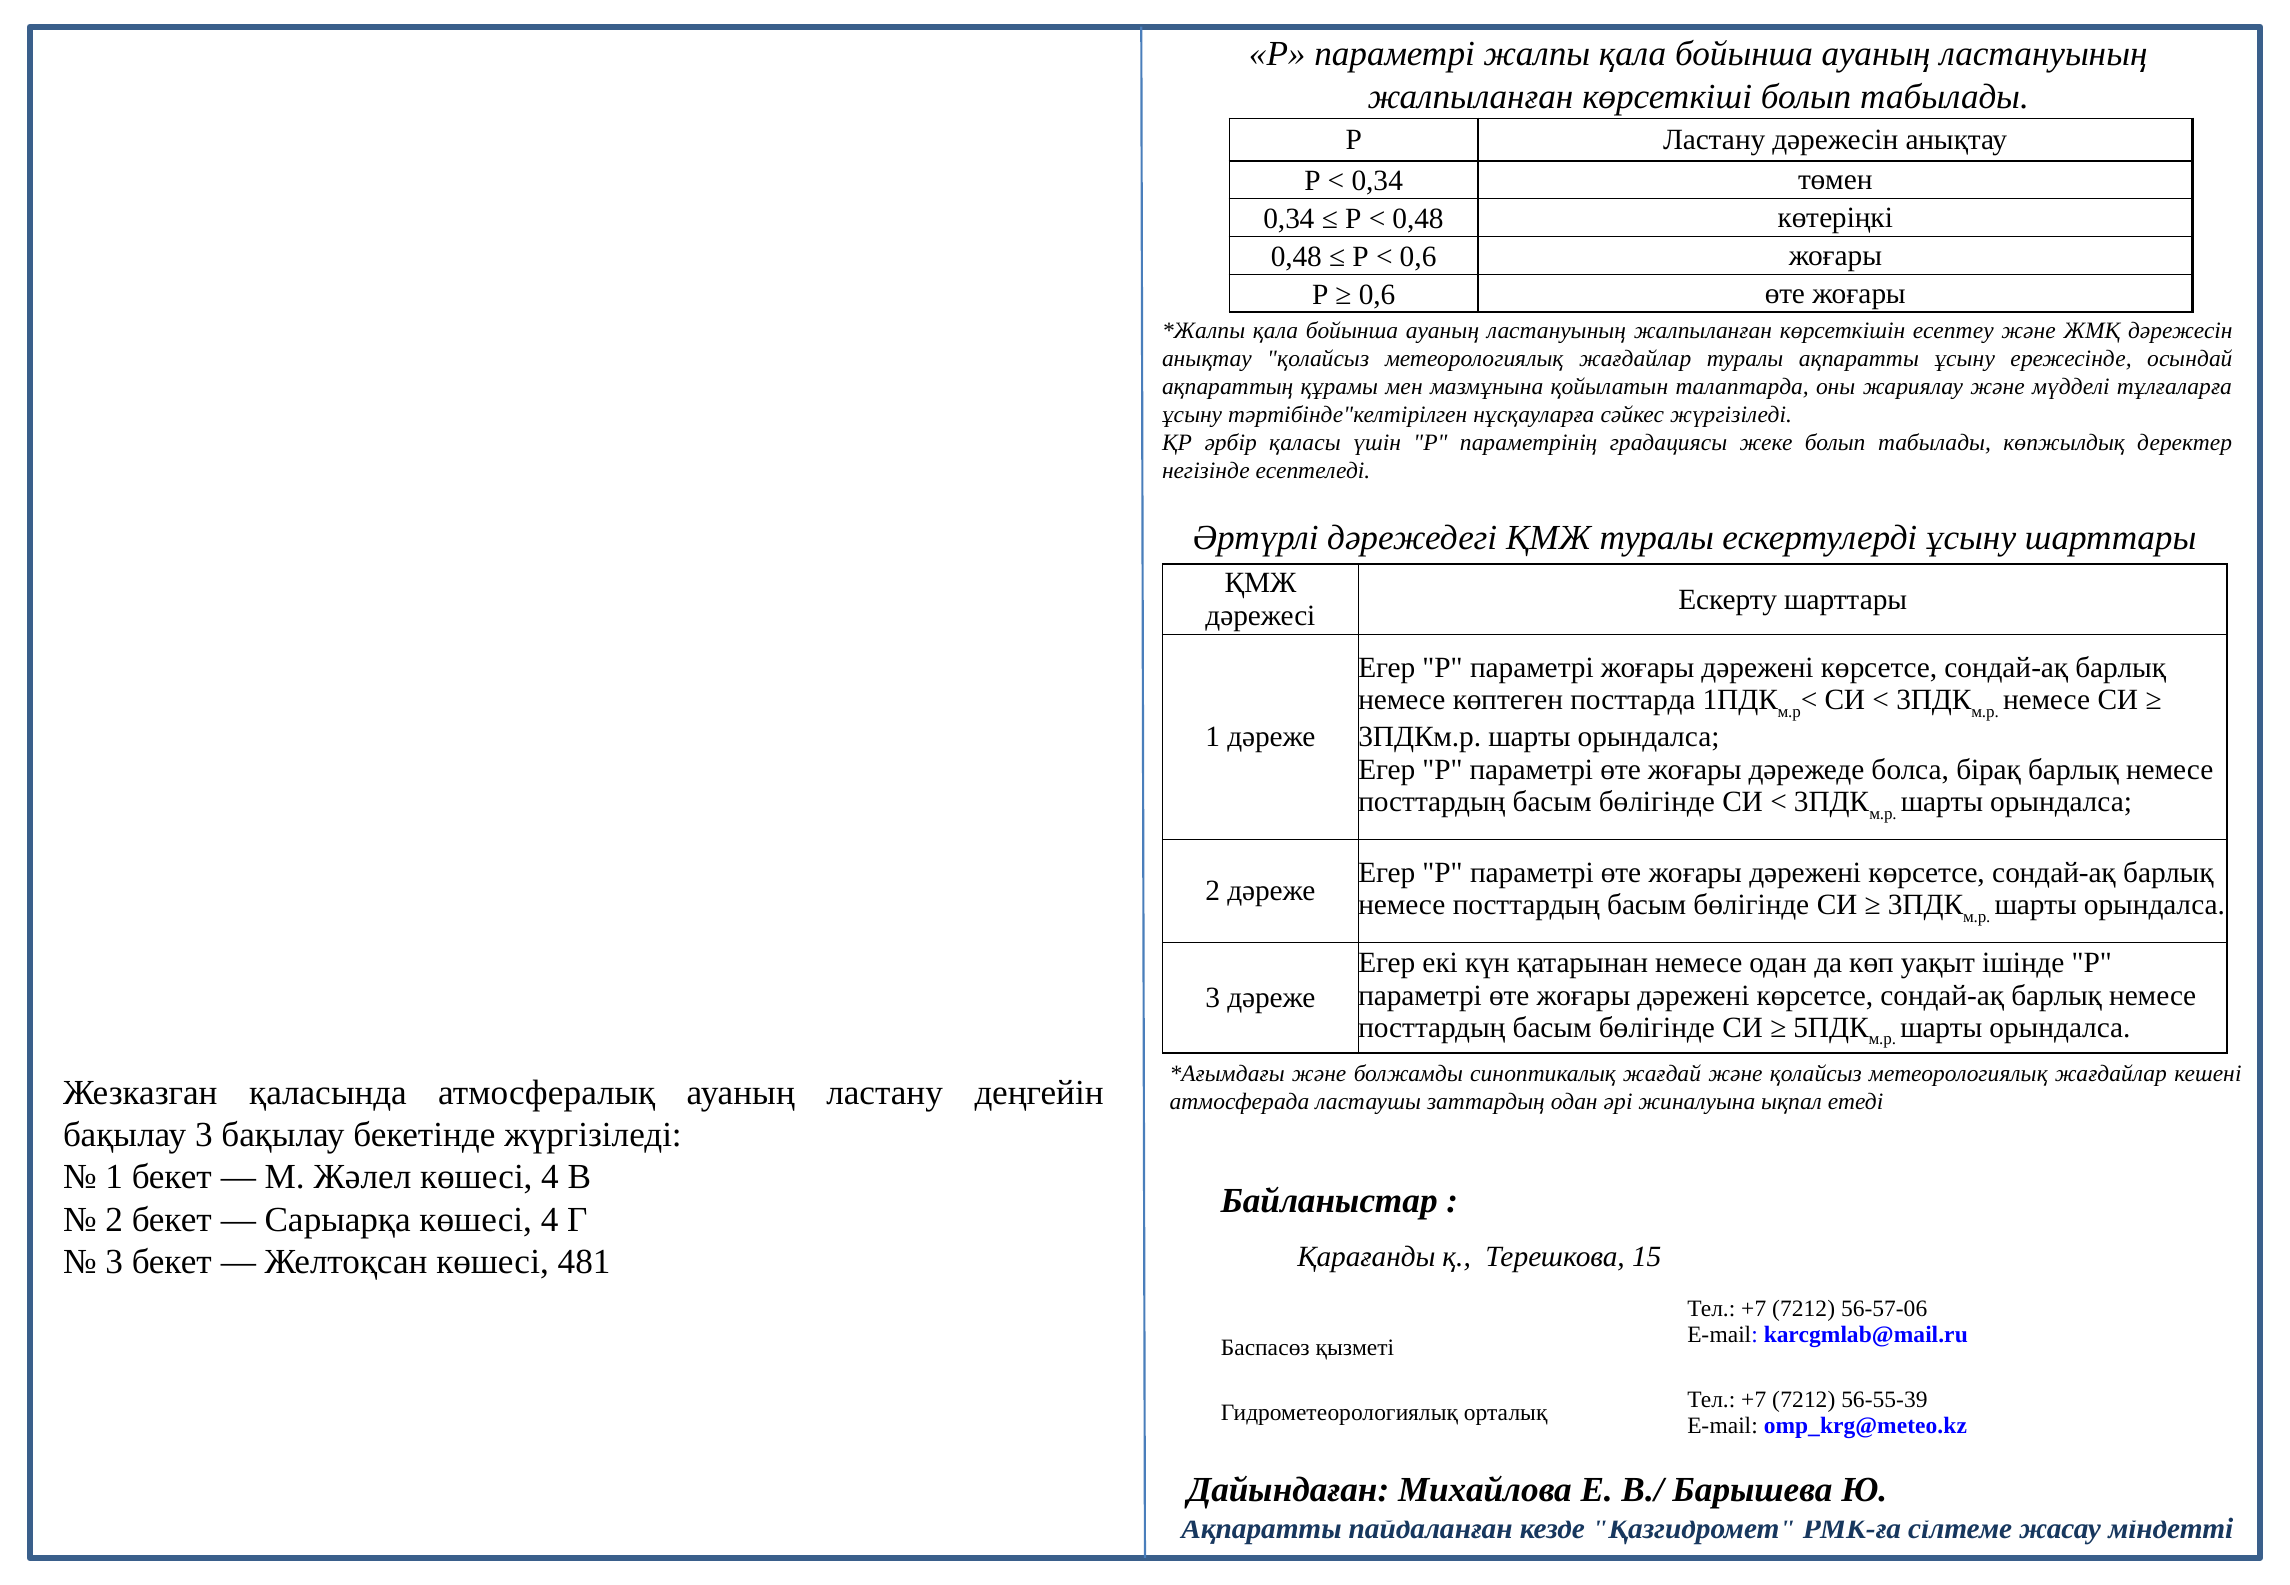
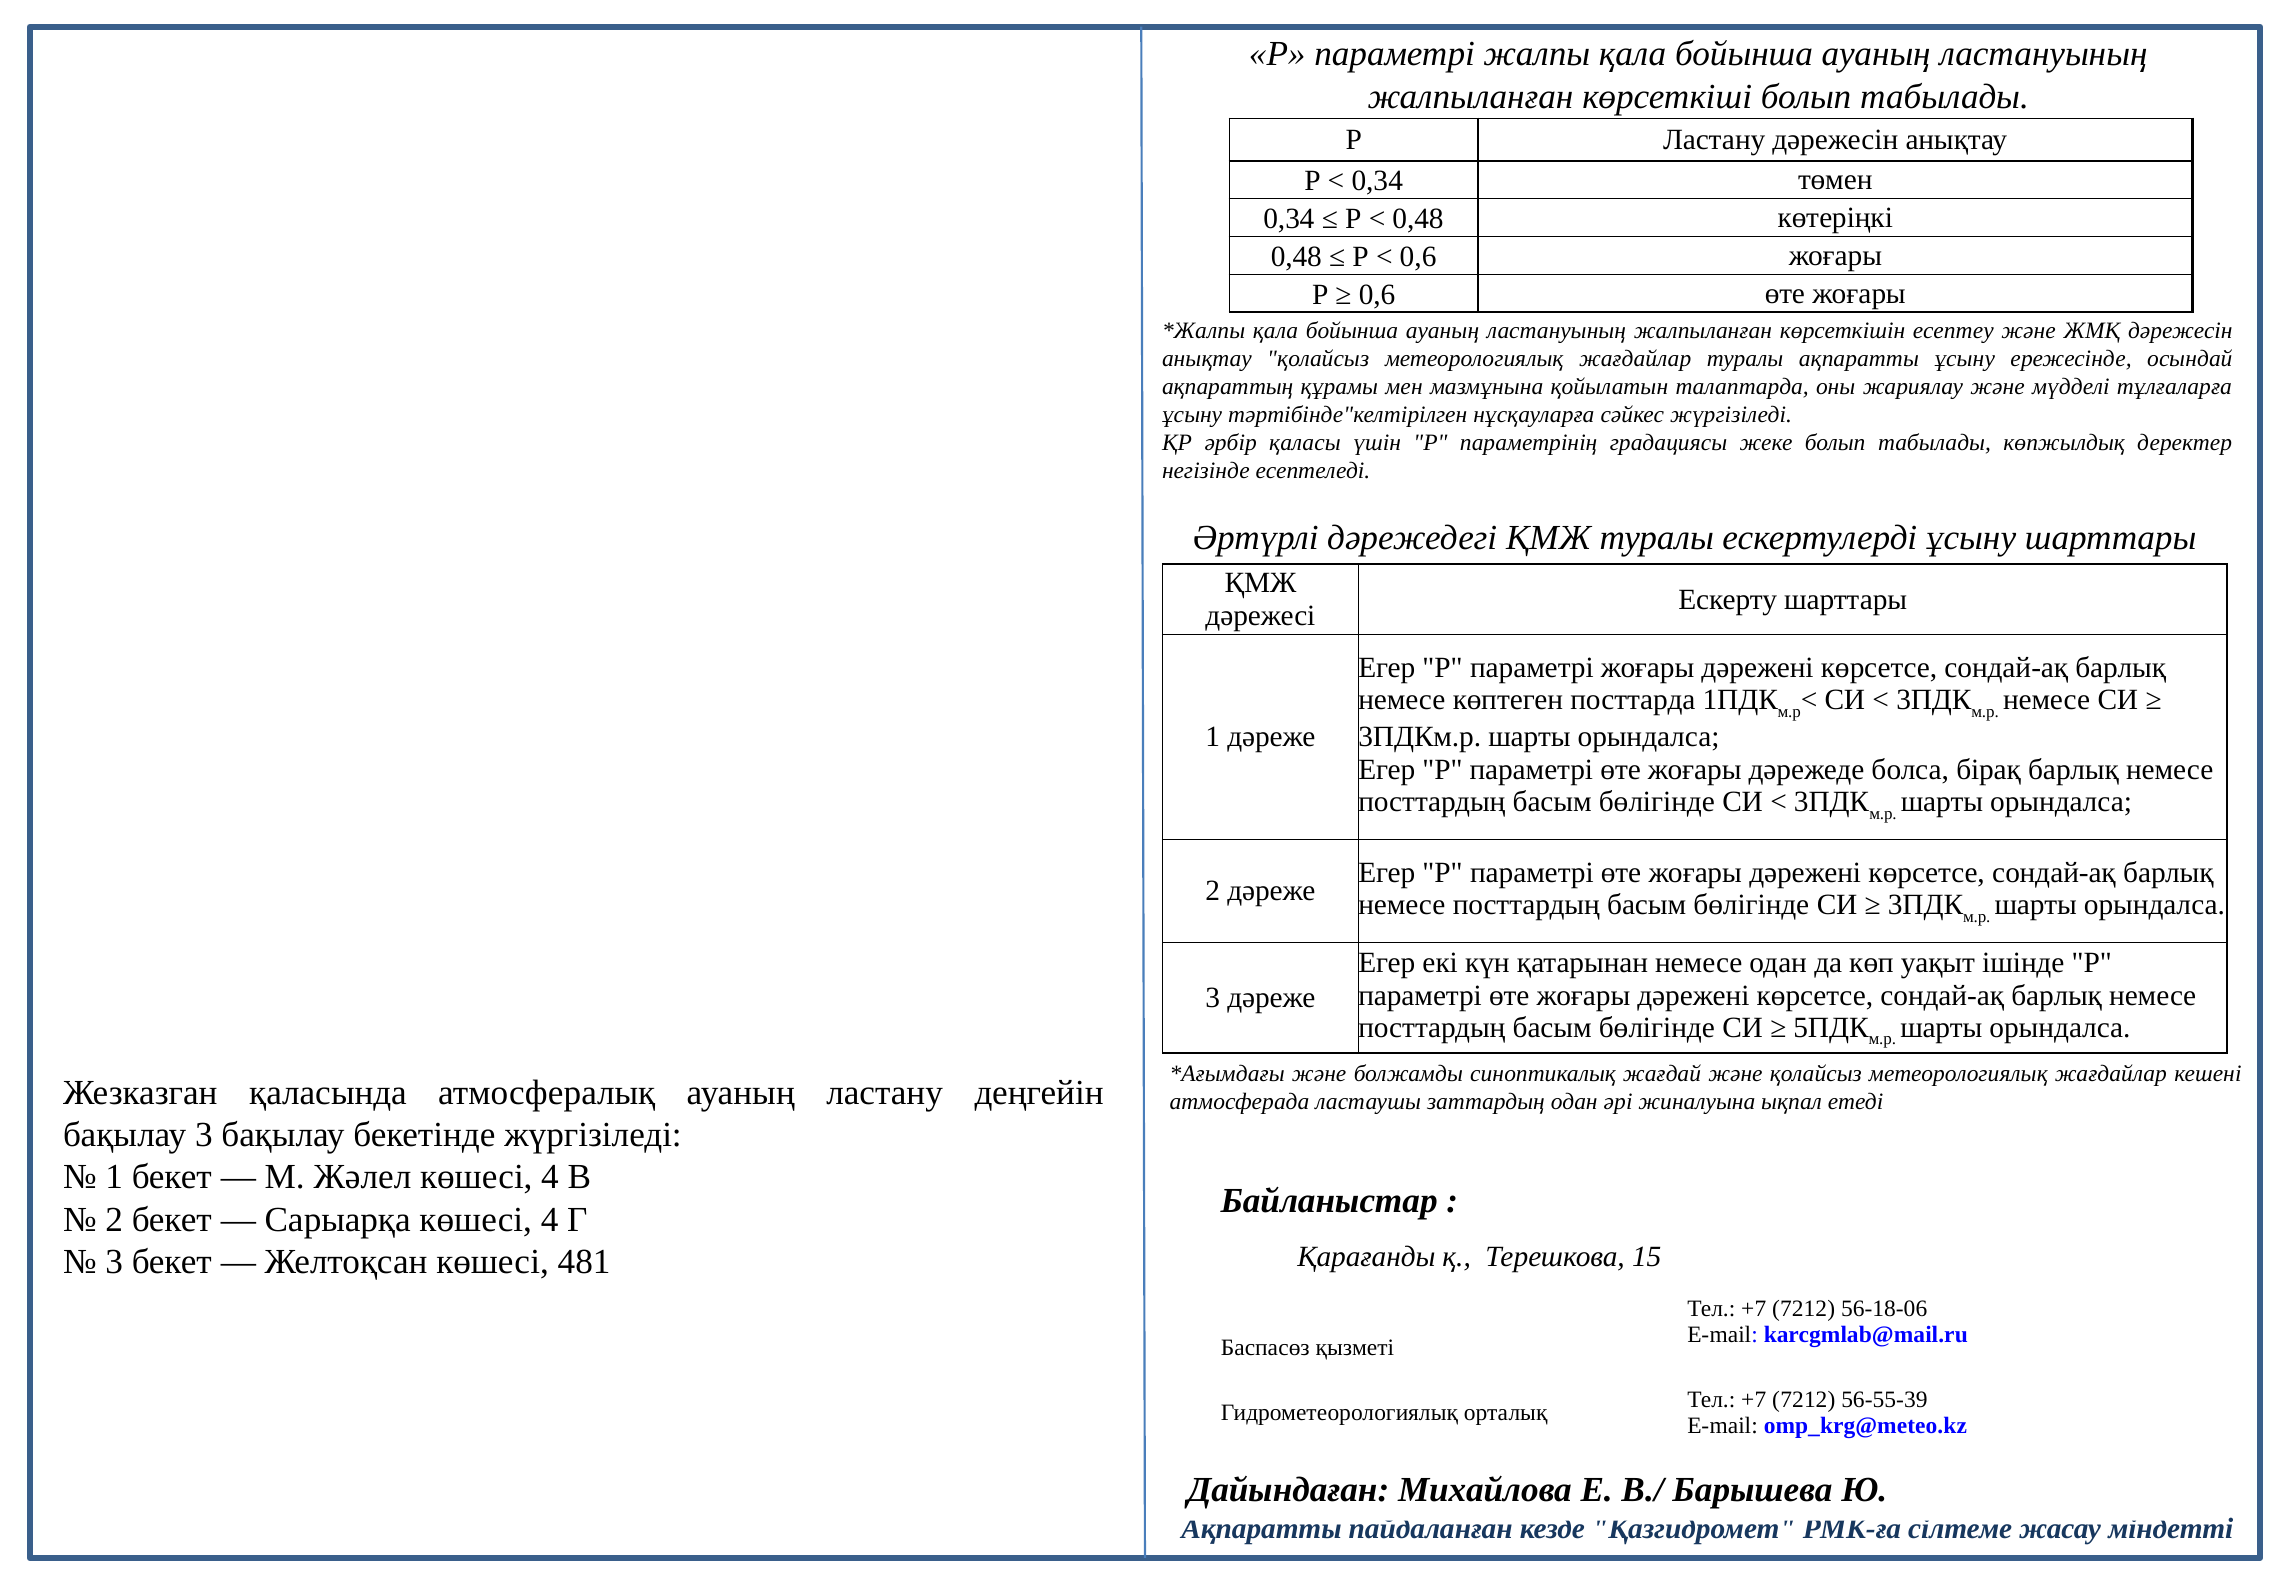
56-57-06: 56-57-06 -> 56-18-06 (1884, 1309)
